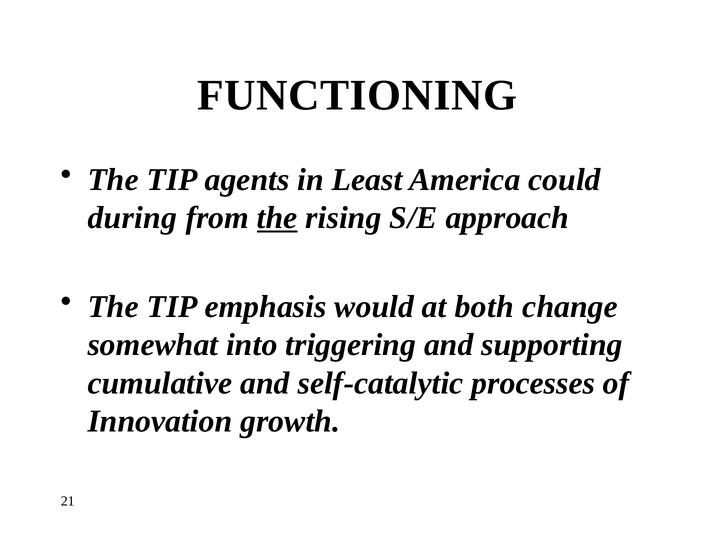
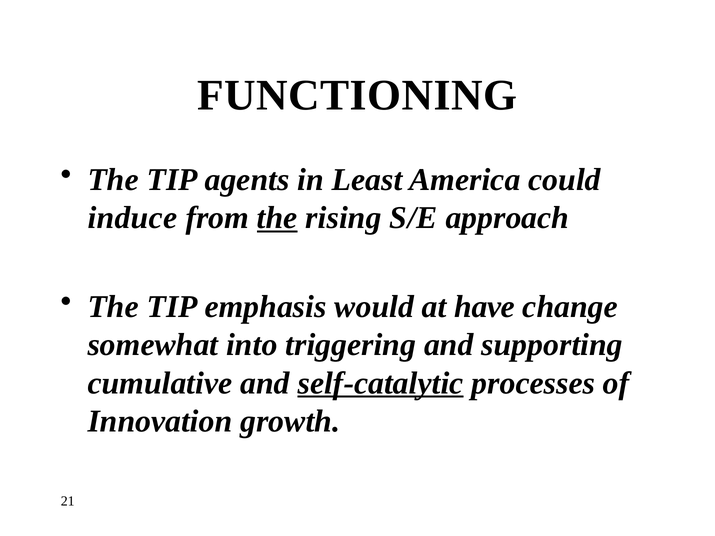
during: during -> induce (132, 218)
both: both -> have (485, 307)
self-catalytic underline: none -> present (381, 383)
